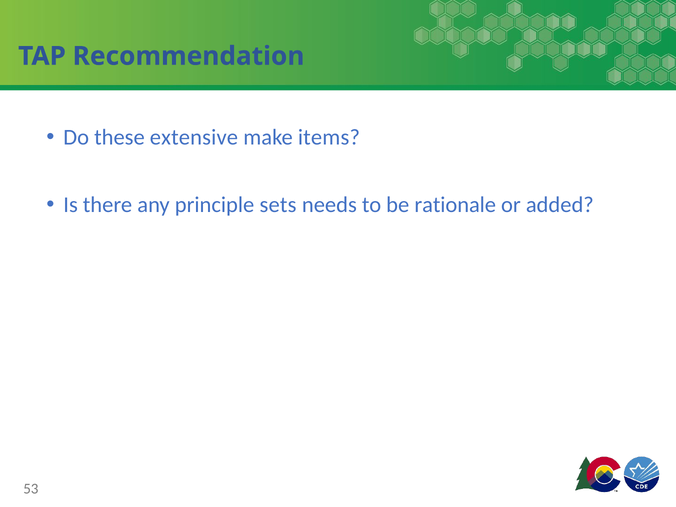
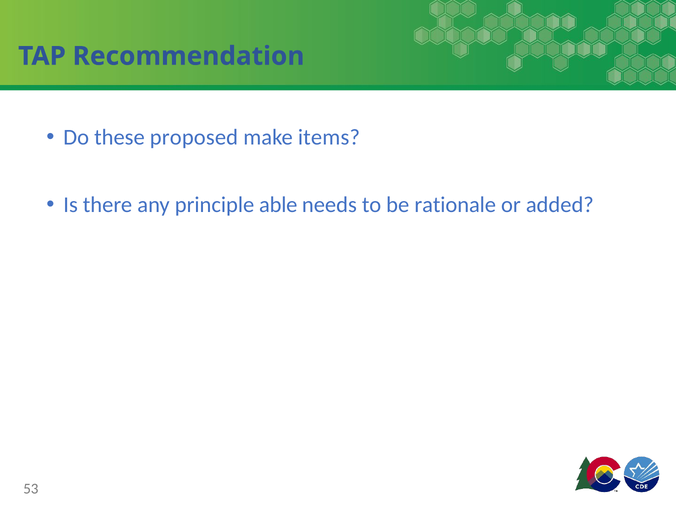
extensive: extensive -> proposed (194, 137)
sets: sets -> able (278, 205)
